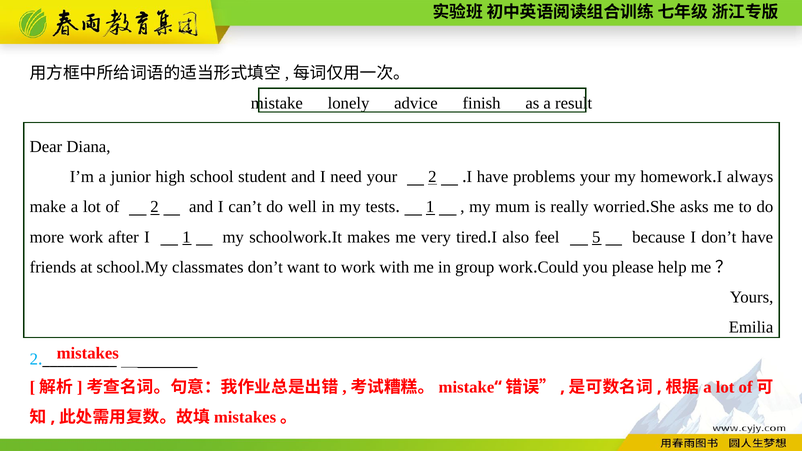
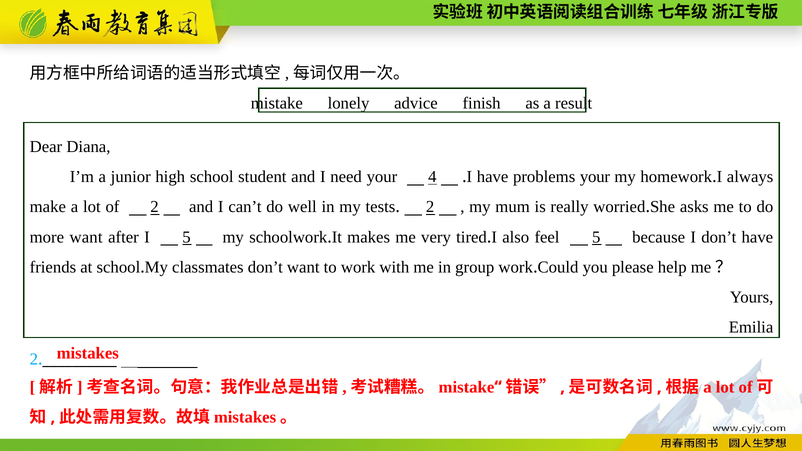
your 2: 2 -> 4 (432, 177)
1: 1 -> 2 (430, 207)
more work: work -> want (86, 237)
I 1: 1 -> 5 (186, 237)
